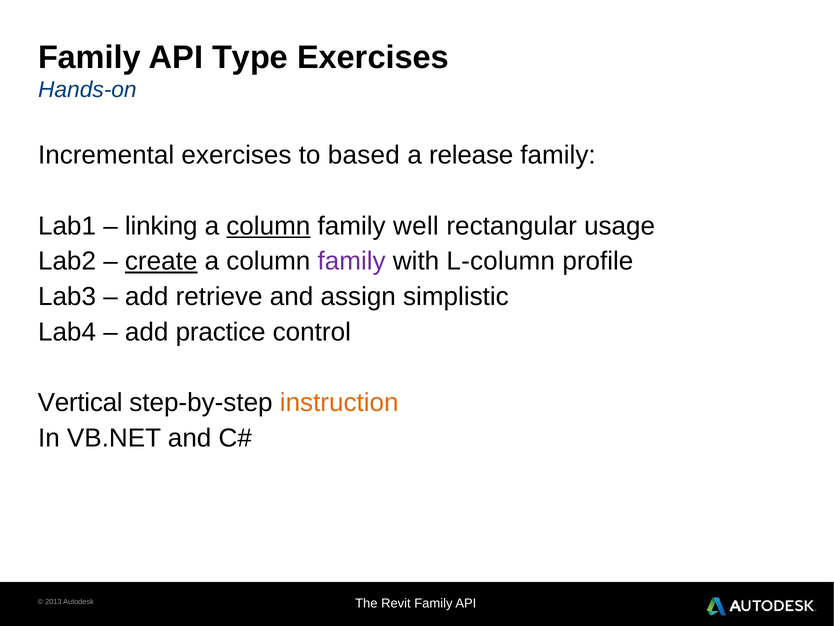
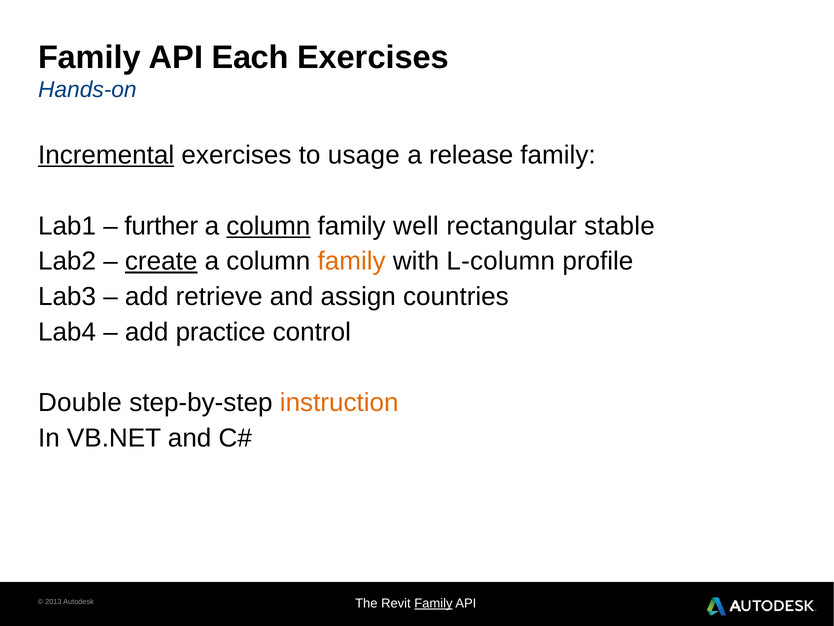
Type: Type -> Each (250, 57)
Incremental underline: none -> present (106, 155)
based: based -> usage (364, 155)
linking: linking -> further (161, 226)
usage: usage -> stable (619, 226)
family colour: purple -> orange (352, 261)
simplistic: simplistic -> countries (456, 296)
Vertical: Vertical -> Double (80, 402)
Family underline: none -> present (433, 603)
